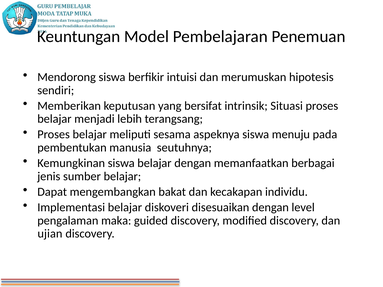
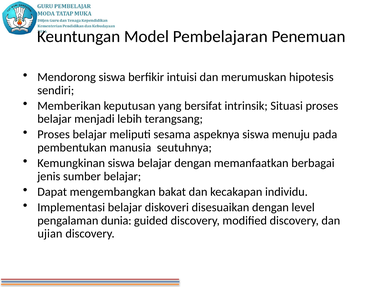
maka: maka -> dunia (116, 221)
